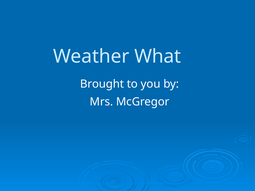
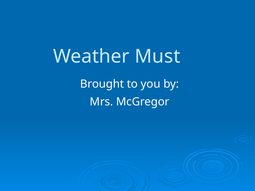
What: What -> Must (158, 56)
